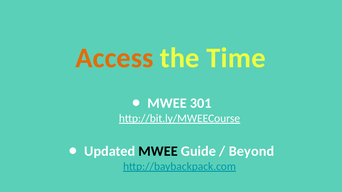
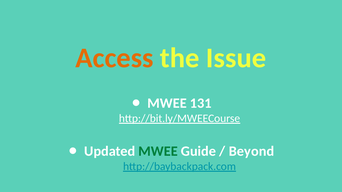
Time: Time -> Issue (236, 58)
301: 301 -> 131 (201, 103)
MWEE colour: black -> green (158, 151)
